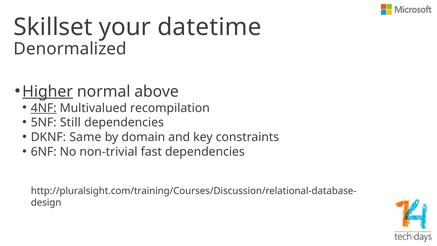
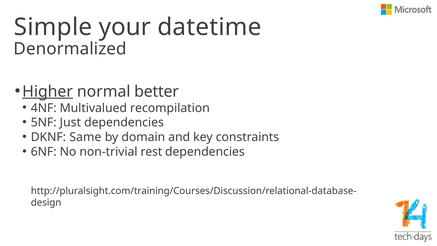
Skillset: Skillset -> Simple (53, 27)
above: above -> better (157, 91)
4NF underline: present -> none (44, 108)
Still: Still -> Just (70, 122)
fast: fast -> rest (151, 152)
